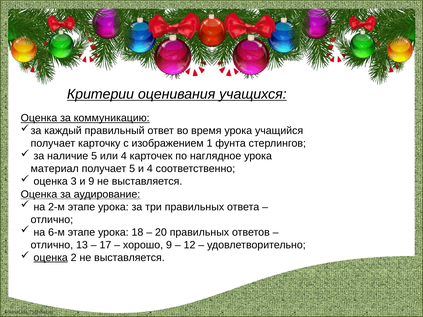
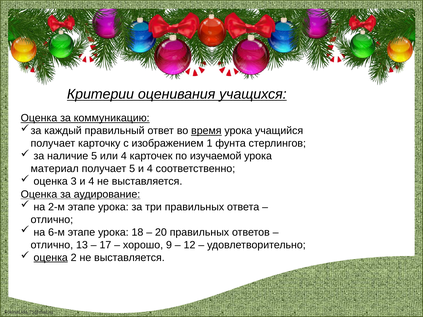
время underline: none -> present (206, 131)
наглядное: наглядное -> изучаемой (216, 156)
3 и 9: 9 -> 4 (91, 182)
